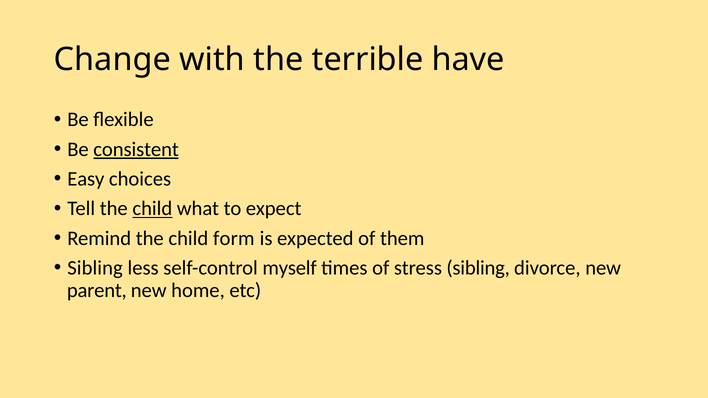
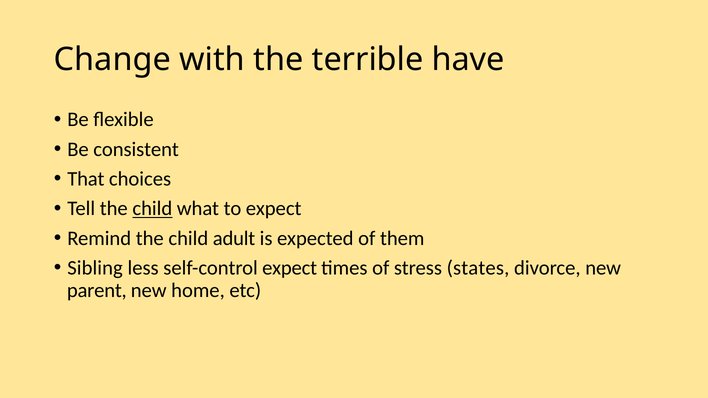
consistent underline: present -> none (136, 149)
Easy: Easy -> That (86, 179)
form: form -> adult (234, 238)
self-control myself: myself -> expect (290, 268)
stress sibling: sibling -> states (478, 268)
